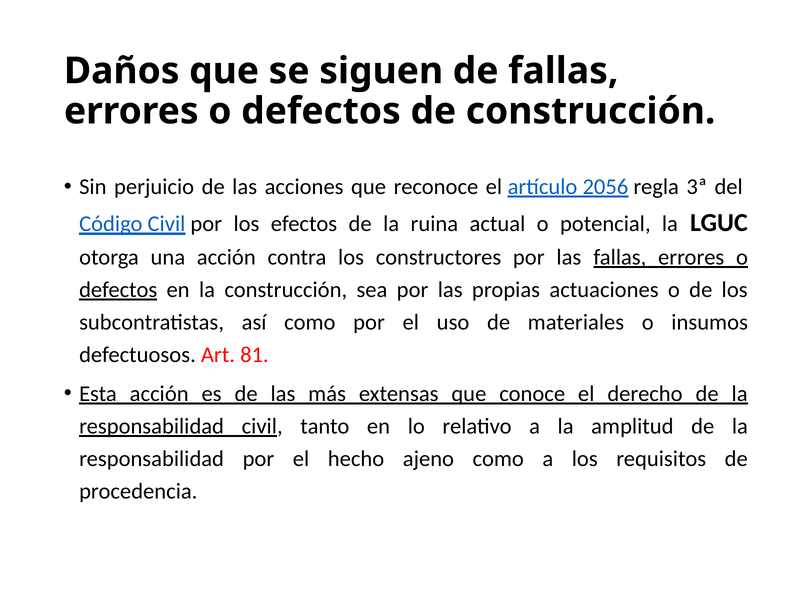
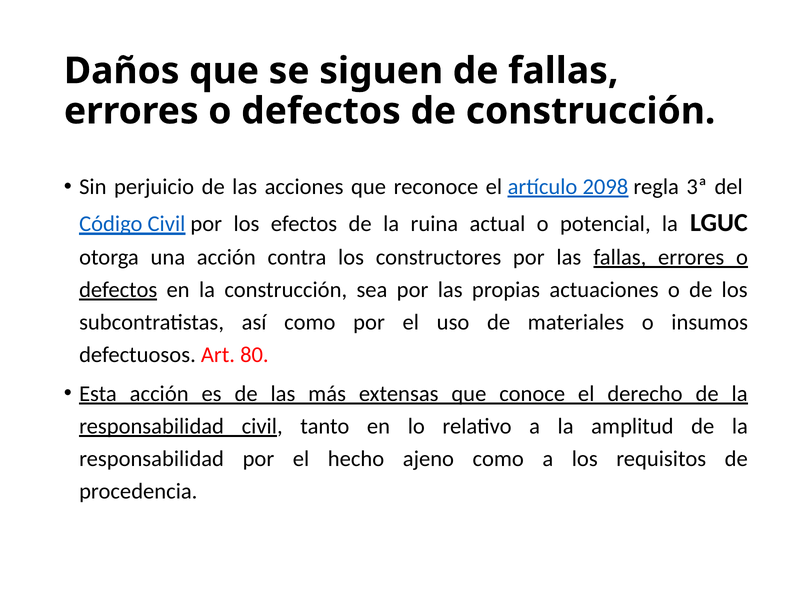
2056: 2056 -> 2098 (605, 187)
81: 81 -> 80 (254, 355)
